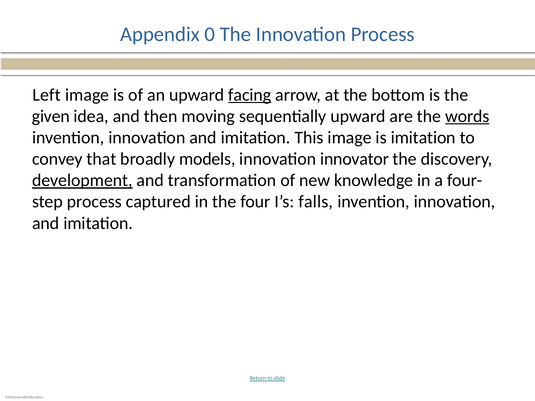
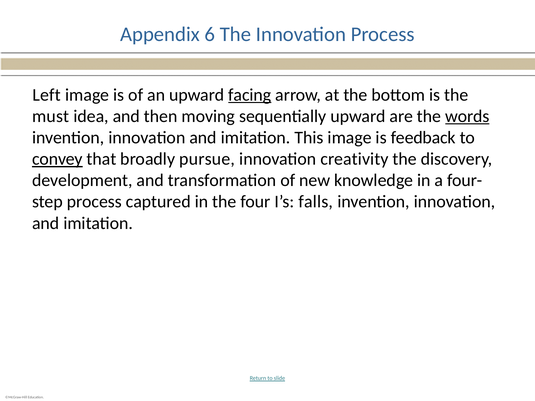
0: 0 -> 6 (210, 34)
given: given -> must (51, 116)
is imitation: imitation -> feedback (423, 138)
convey underline: none -> present (57, 159)
models: models -> pursue (207, 159)
innovator: innovator -> creativity (354, 159)
development underline: present -> none (82, 180)
